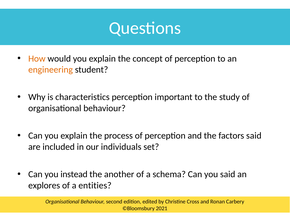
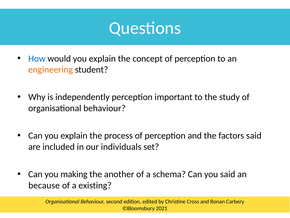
How colour: orange -> blue (37, 58)
characteristics: characteristics -> independently (82, 97)
instead: instead -> making (74, 174)
explores: explores -> because (44, 185)
entities: entities -> existing (95, 185)
